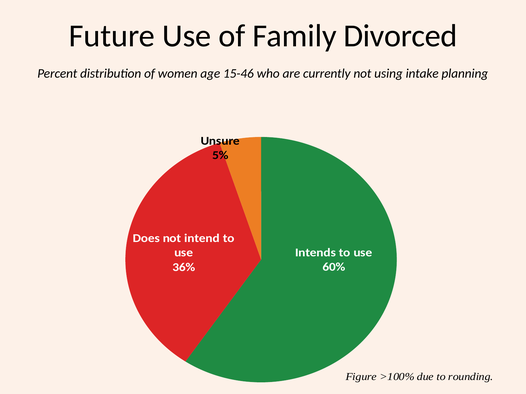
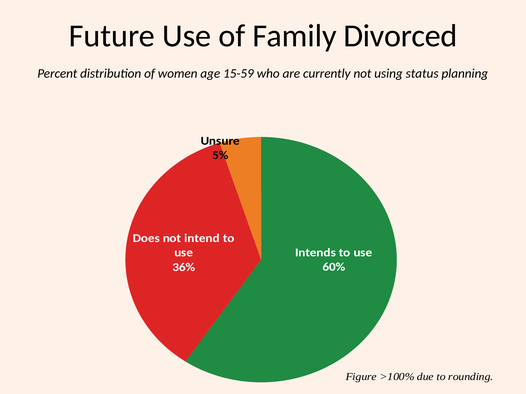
15-46: 15-46 -> 15-59 (238, 74)
intake: intake -> status (422, 74)
